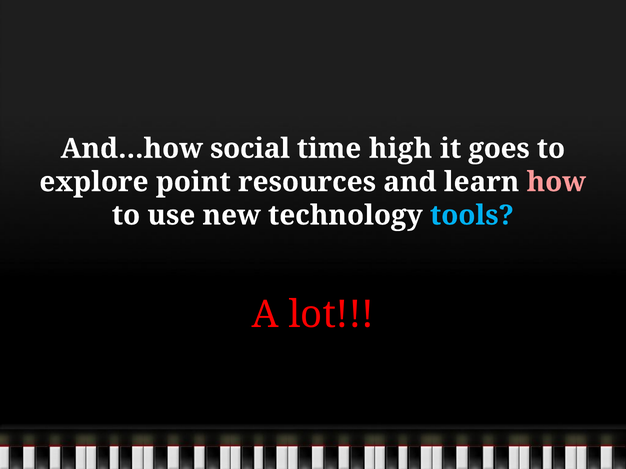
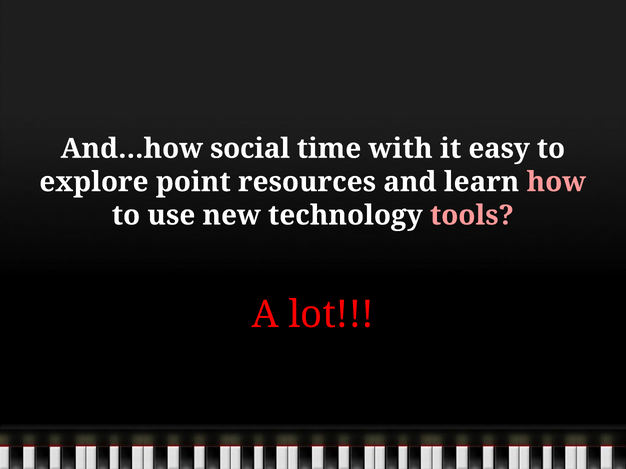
high: high -> with (401, 149)
goes: goes -> easy (499, 149)
tools colour: light blue -> pink (472, 216)
